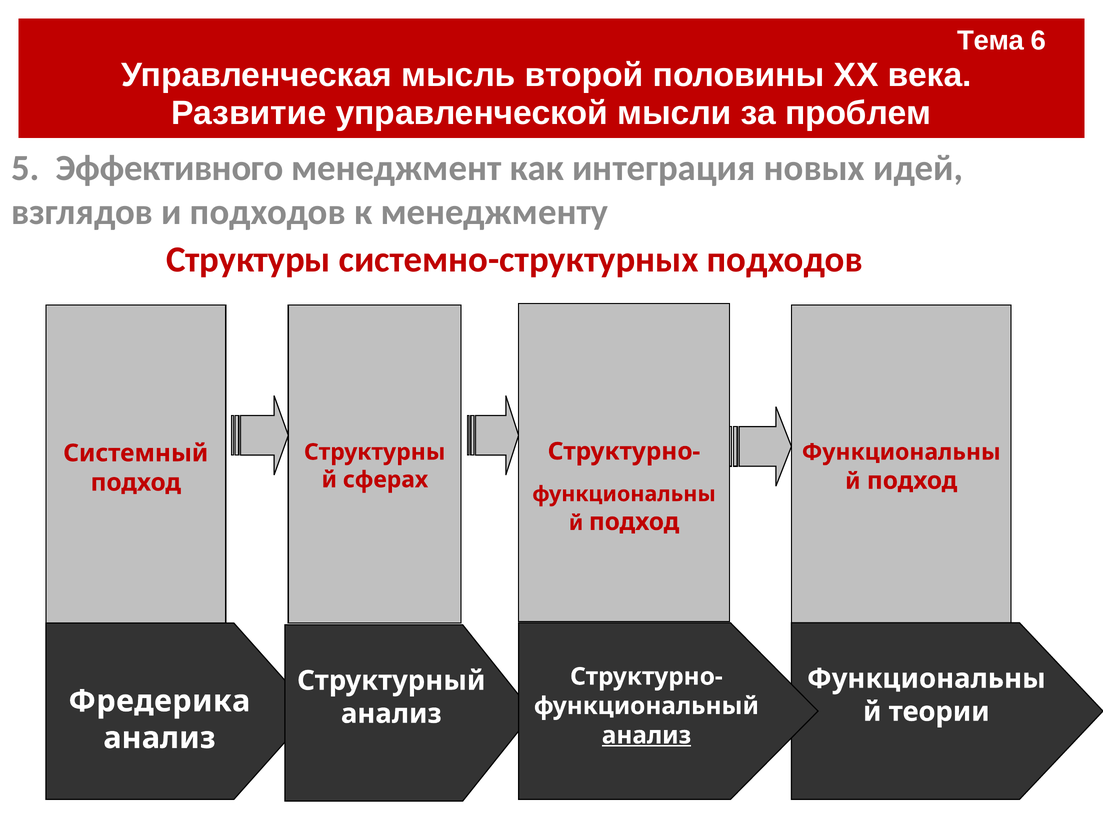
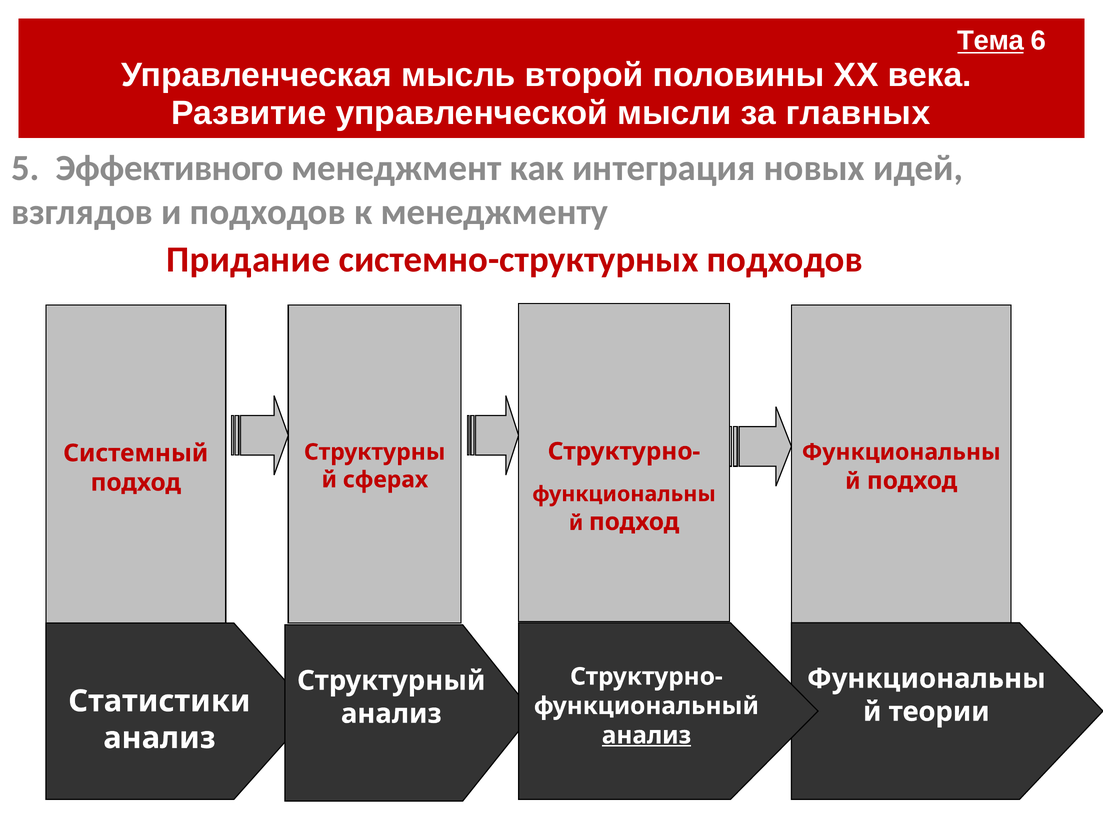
Тема underline: none -> present (991, 41)
проблем: проблем -> главных (858, 113)
Структуры: Структуры -> Придание (248, 260)
Фредерика: Фредерика -> Статистики (159, 701)
